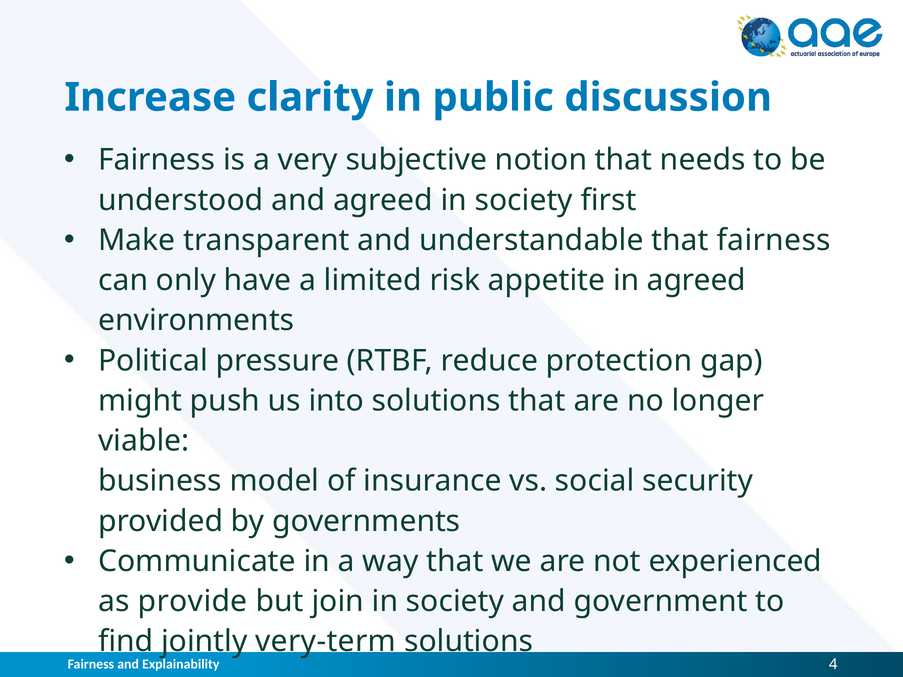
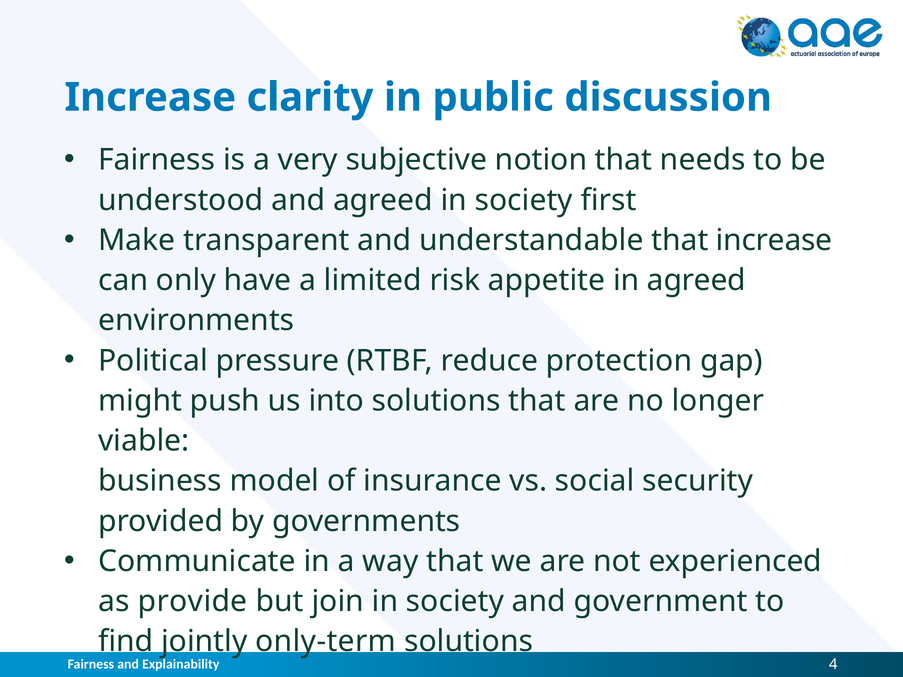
that fairness: fairness -> increase (774, 240)
very-term: very-term -> only-term (326, 642)
